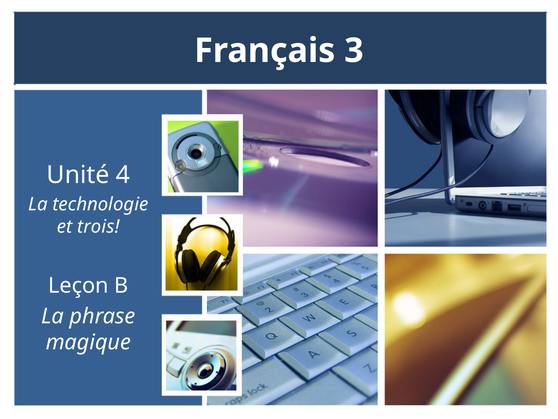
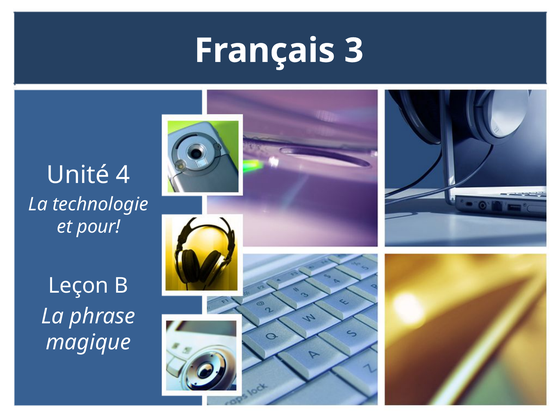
trois: trois -> pour (99, 226)
